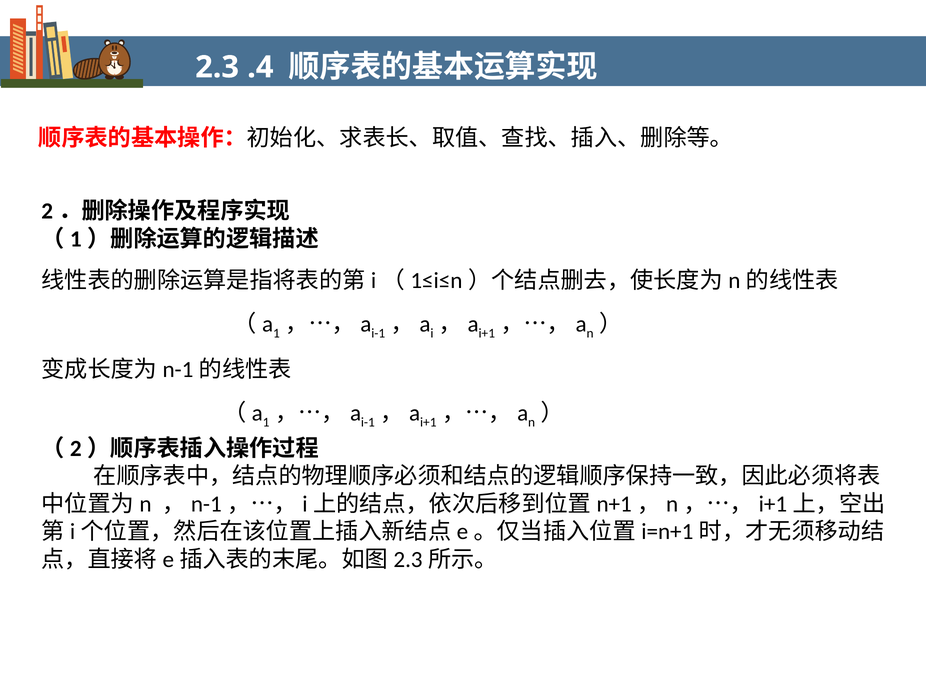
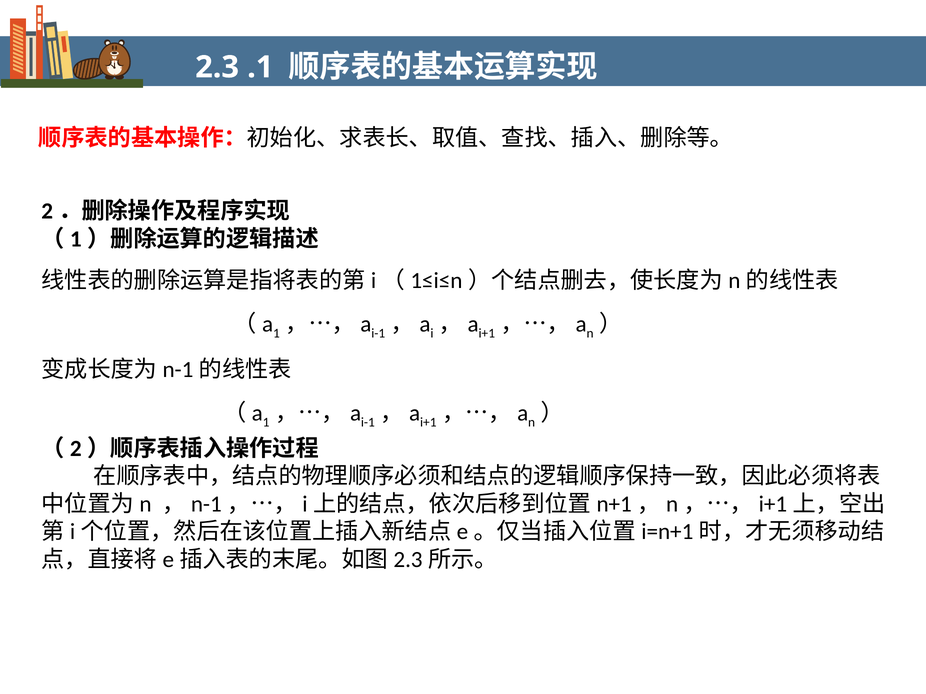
.4: .4 -> .1 (260, 67)
